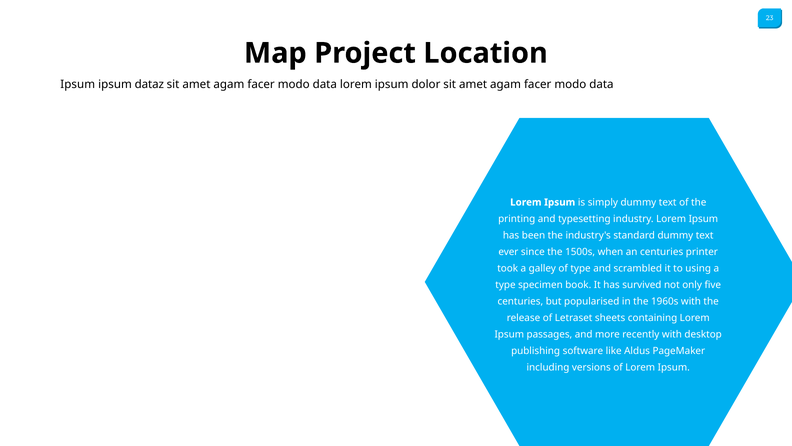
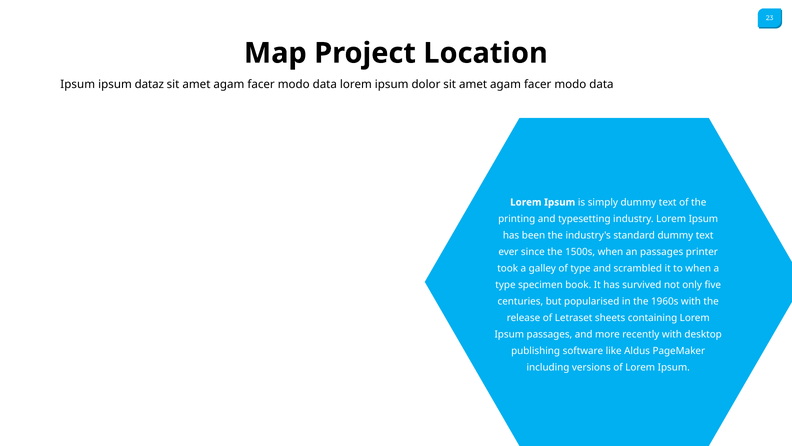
an centuries: centuries -> passages (662, 252)
to using: using -> when (698, 268)
